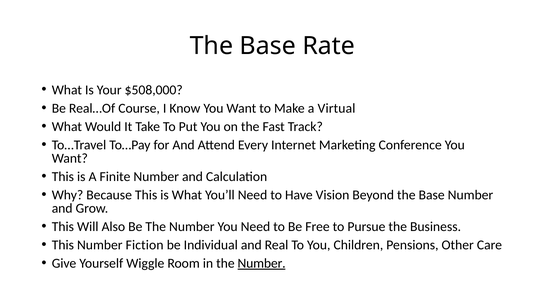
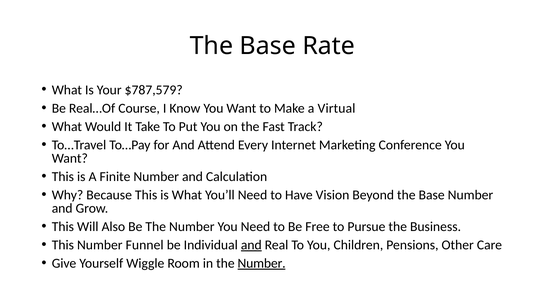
$508,000: $508,000 -> $787,579 (154, 90)
Fiction: Fiction -> Funnel (145, 245)
and underline: none -> present (251, 245)
